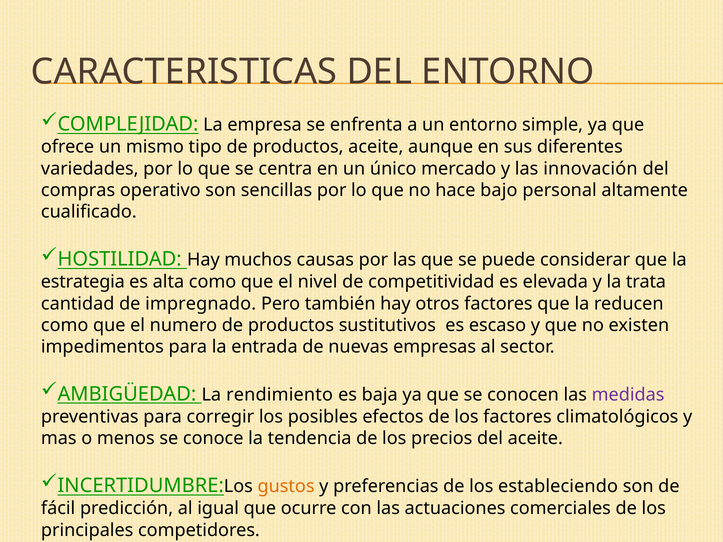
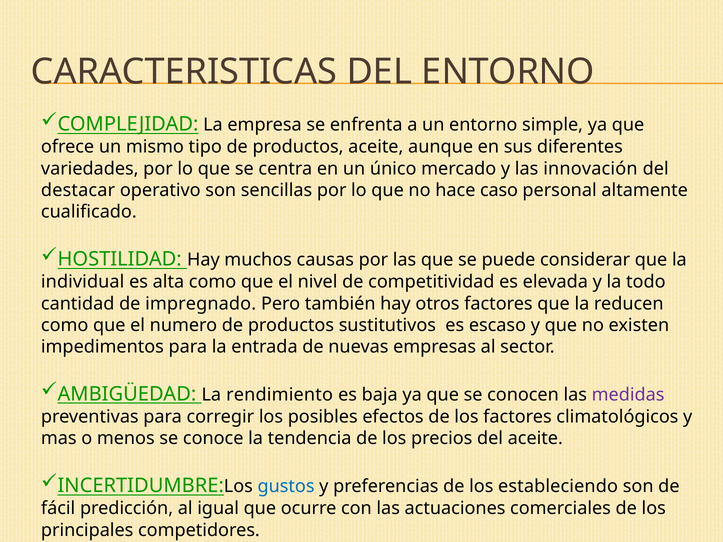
compras: compras -> destacar (78, 190)
bajo: bajo -> caso (499, 190)
estrategia: estrategia -> individual (83, 282)
trata: trata -> todo (646, 282)
gustos colour: orange -> blue (286, 487)
